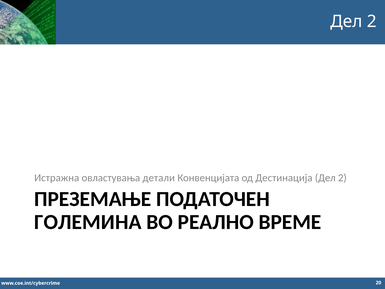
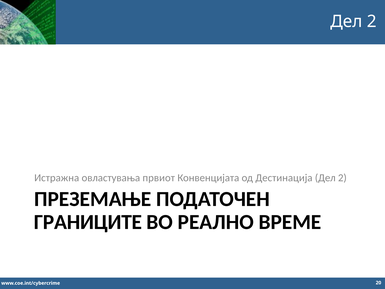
детали: детали -> првиот (159, 178)
ГОЛЕМИНА: ГОЛЕМИНА -> ГРАНИЦИТЕ (88, 222)
